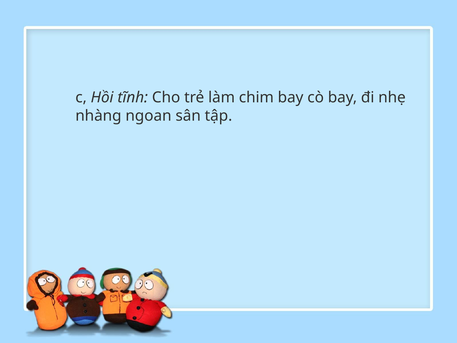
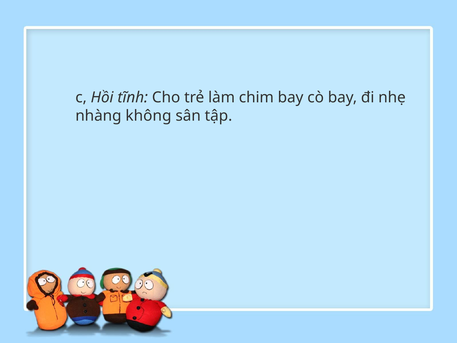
ngoan: ngoan -> không (148, 116)
